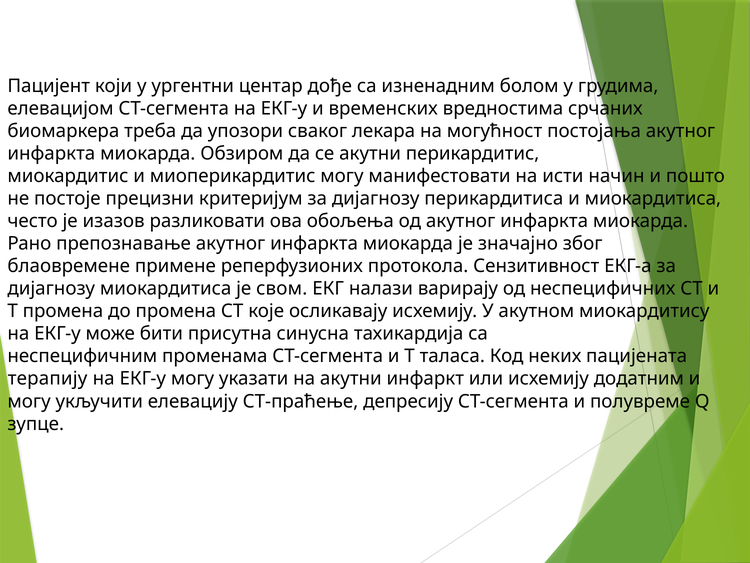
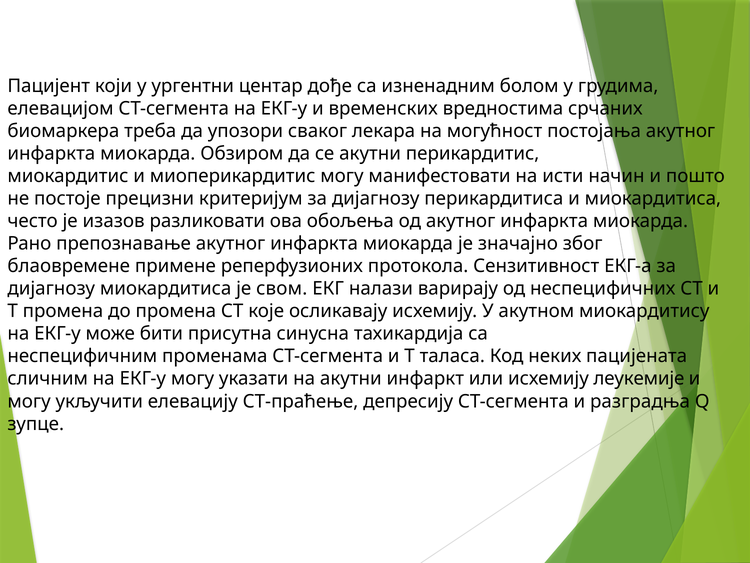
терапију: терапију -> сличним (48, 378)
додатним: додатним -> леукемије (639, 378)
полувреме: полувреме -> разградња (640, 401)
